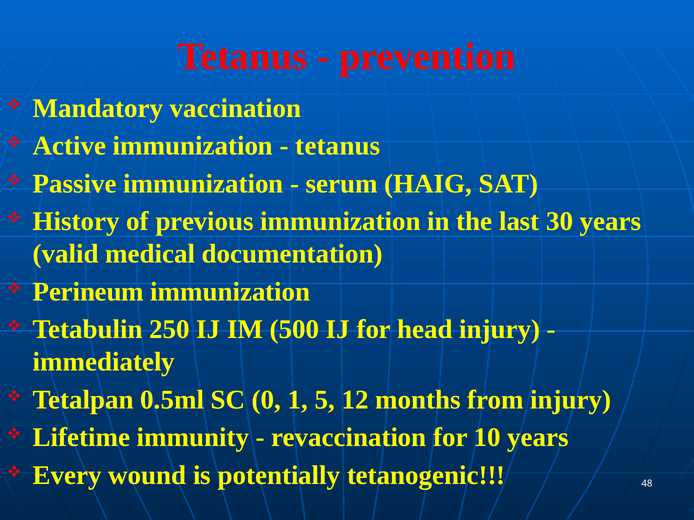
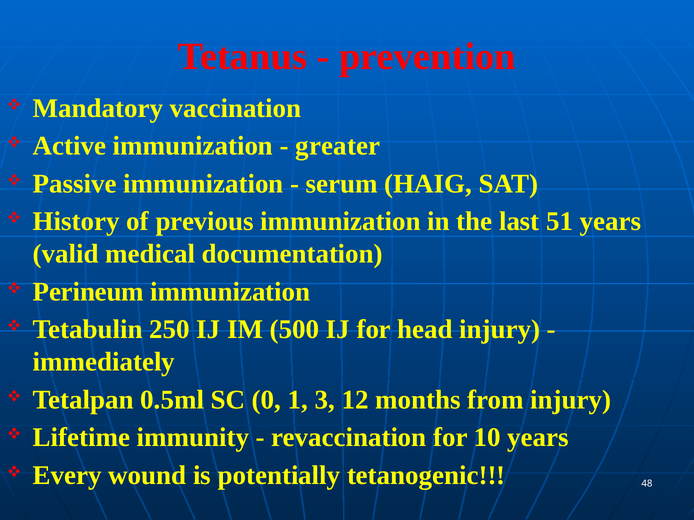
tetanus: tetanus -> greater (338, 146)
30: 30 -> 51 (560, 222)
5: 5 -> 3 (325, 400)
